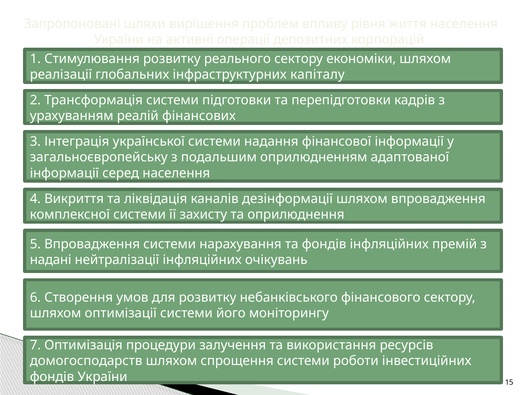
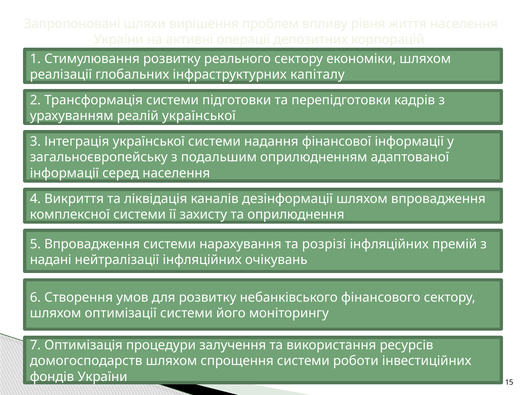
реалій фінансових: фінансових -> української (199, 116)
та фондів: фондів -> розрізі (324, 244)
